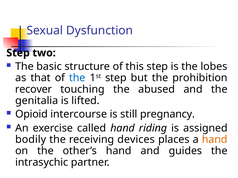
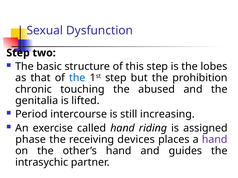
recover: recover -> chronic (34, 89)
Opioid: Opioid -> Period (31, 114)
pregnancy: pregnancy -> increasing (167, 114)
bodily: bodily -> phase (31, 140)
hand colour: orange -> purple (215, 140)
